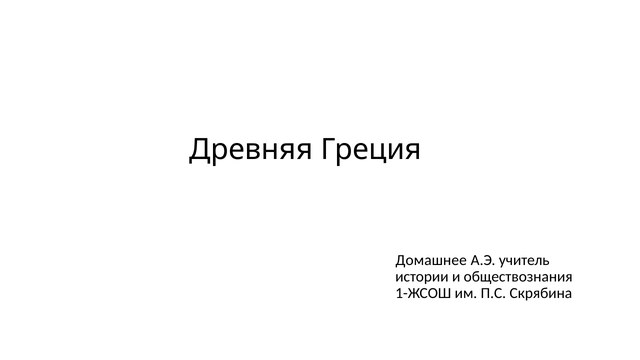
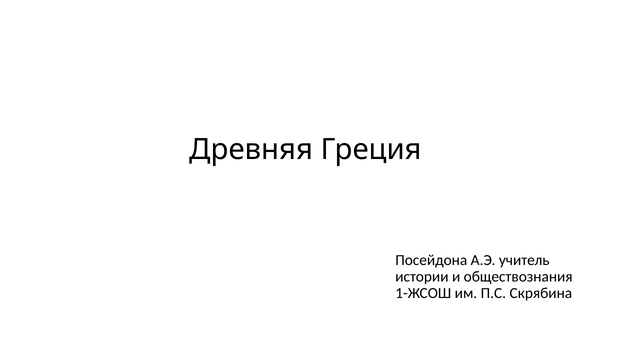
Домашнее: Домашнее -> Посейдона (431, 260)
